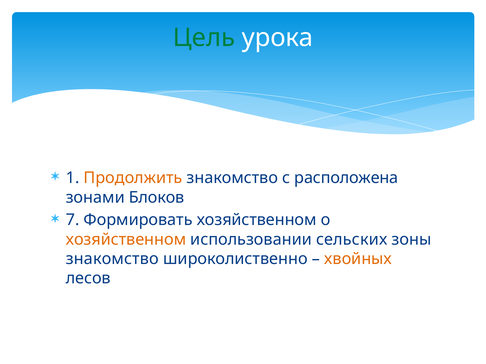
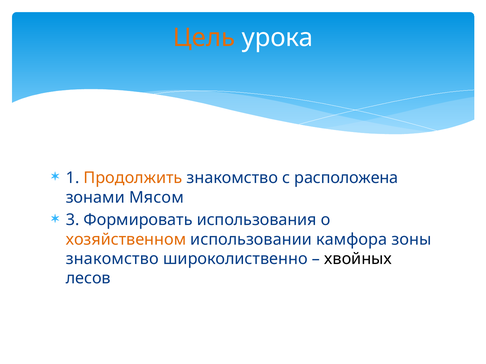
Цель colour: green -> orange (204, 38)
Блоков: Блоков -> Мясом (156, 198)
7: 7 -> 3 (73, 220)
Формировать хозяйственном: хозяйственном -> использования (257, 220)
сельских: сельских -> камфора (352, 240)
хвойных colour: orange -> black (358, 259)
